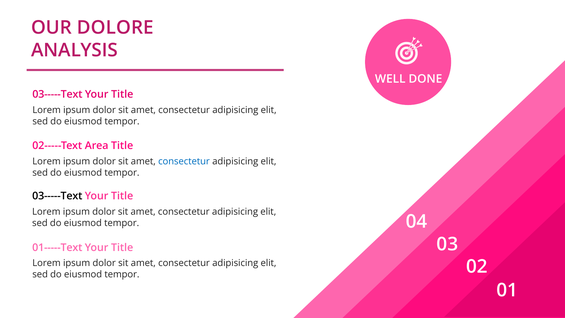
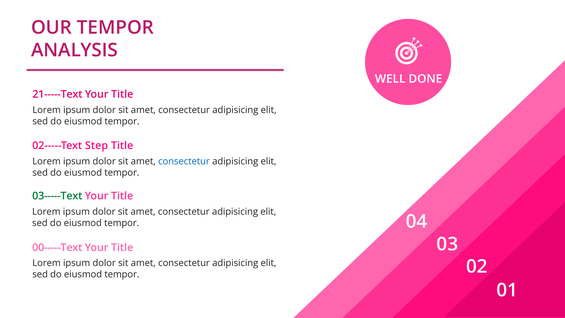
OUR DOLORE: DOLORE -> TEMPOR (115, 28)
03-----Text: 03-----Text -> 21-----Text (57, 94)
Area: Area -> Step (97, 146)
03-----Text colour: black -> green (57, 196)
01-----Text: 01-----Text -> 00-----Text (57, 247)
